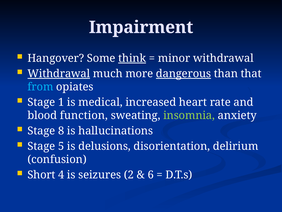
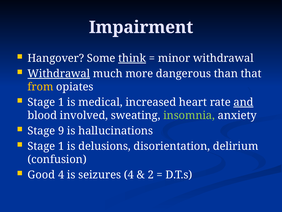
dangerous underline: present -> none (183, 73)
from colour: light blue -> yellow (40, 87)
and underline: none -> present (243, 102)
function: function -> involved (84, 115)
8: 8 -> 9 (61, 131)
5: 5 -> 1 (61, 146)
Short: Short -> Good (41, 174)
seizures 2: 2 -> 4 (129, 174)
6: 6 -> 2 (151, 174)
